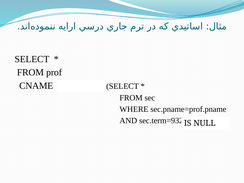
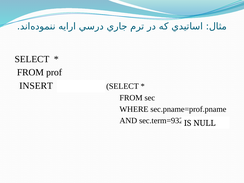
CNAME: CNAME -> INSERT (36, 86)
